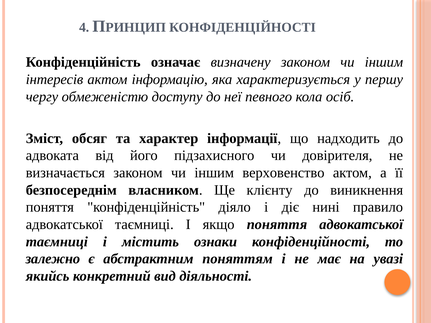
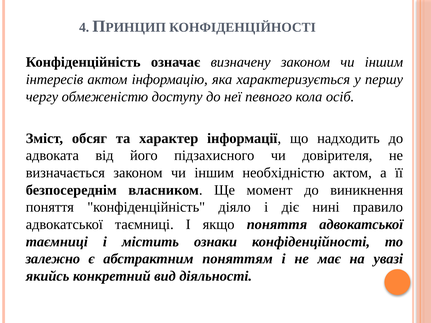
верховенство: верховенство -> необхідністю (283, 173)
клієнту: клієнту -> момент (270, 190)
